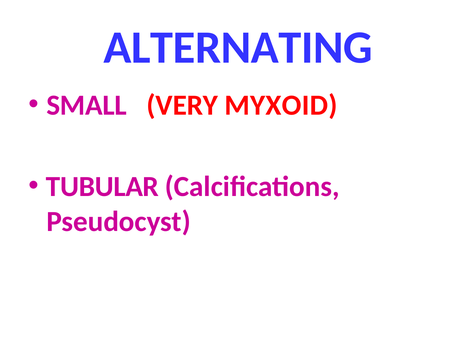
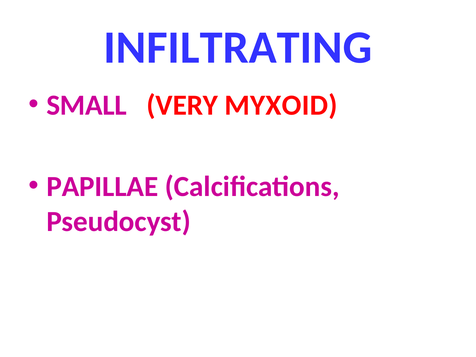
ALTERNATING: ALTERNATING -> INFILTRATING (238, 48)
TUBULAR: TUBULAR -> PAPILLAE (102, 187)
